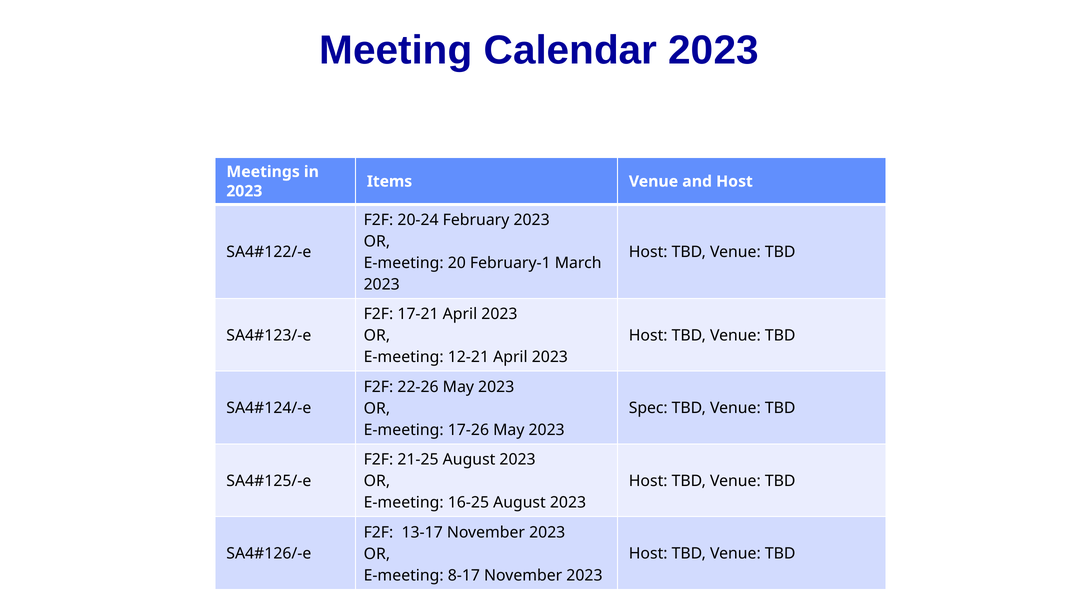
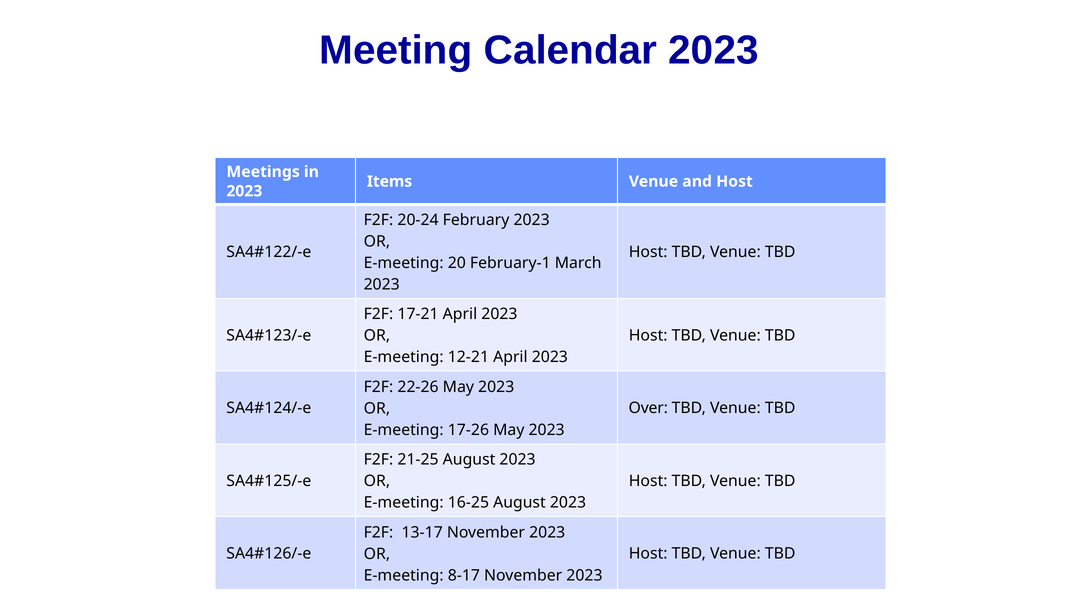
Spec: Spec -> Over (648, 408)
